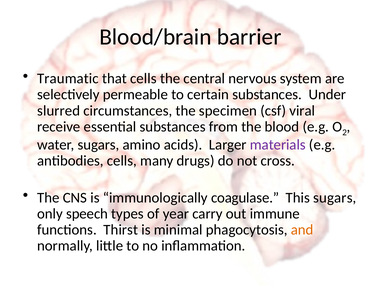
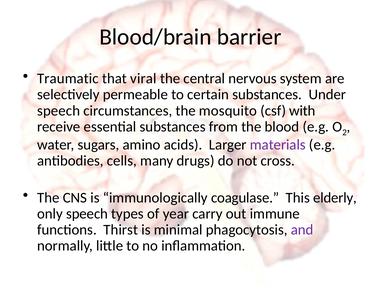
that cells: cells -> viral (143, 79)
slurred: slurred -> speech (59, 111)
specimen: specimen -> mosquito (228, 111)
viral: viral -> with (302, 111)
This sugars: sugars -> elderly (335, 198)
and colour: orange -> purple (302, 230)
